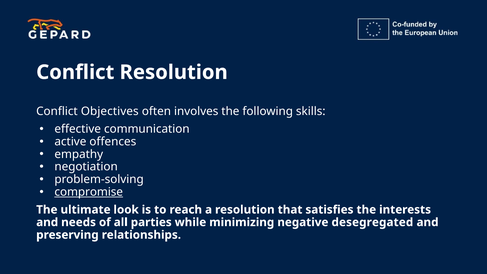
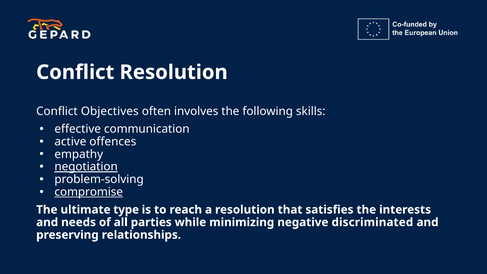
negotiation underline: none -> present (86, 167)
look: look -> type (126, 210)
desegregated: desegregated -> discriminated (372, 222)
